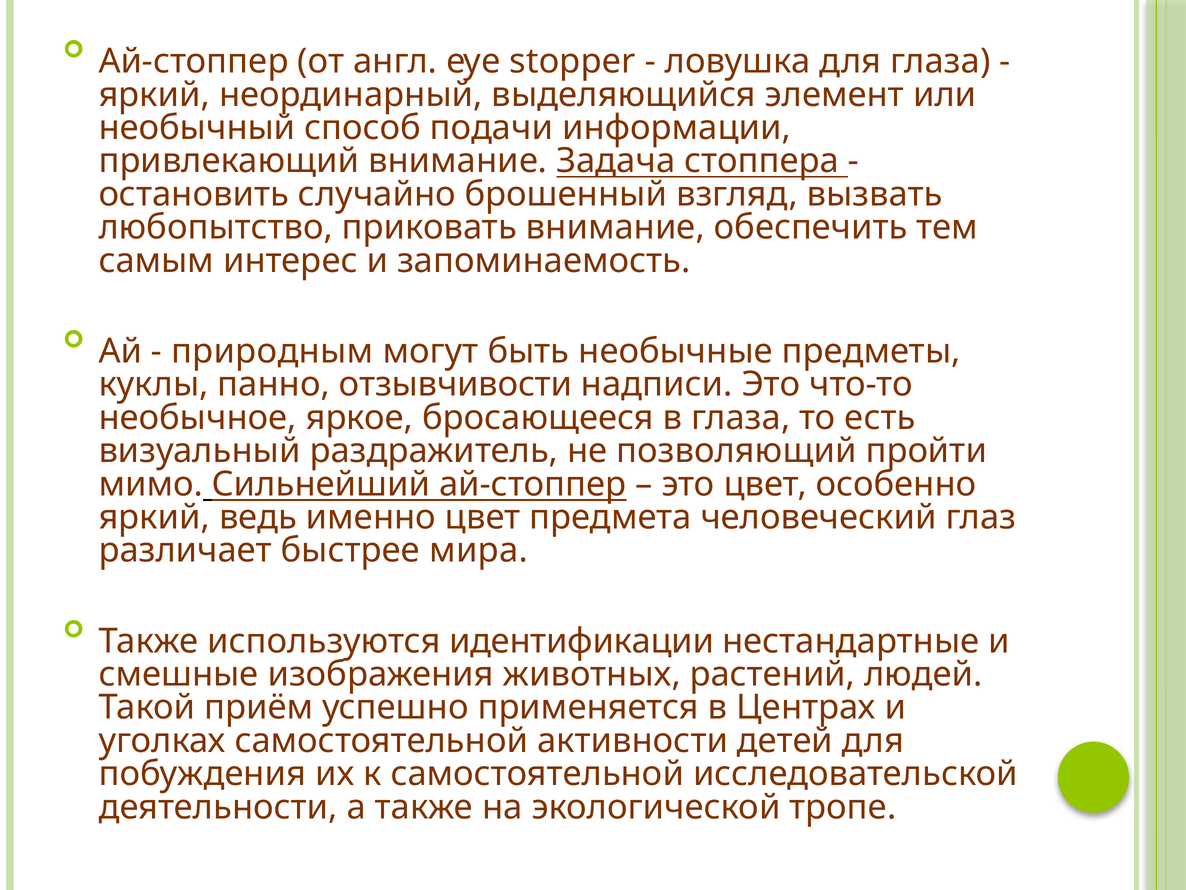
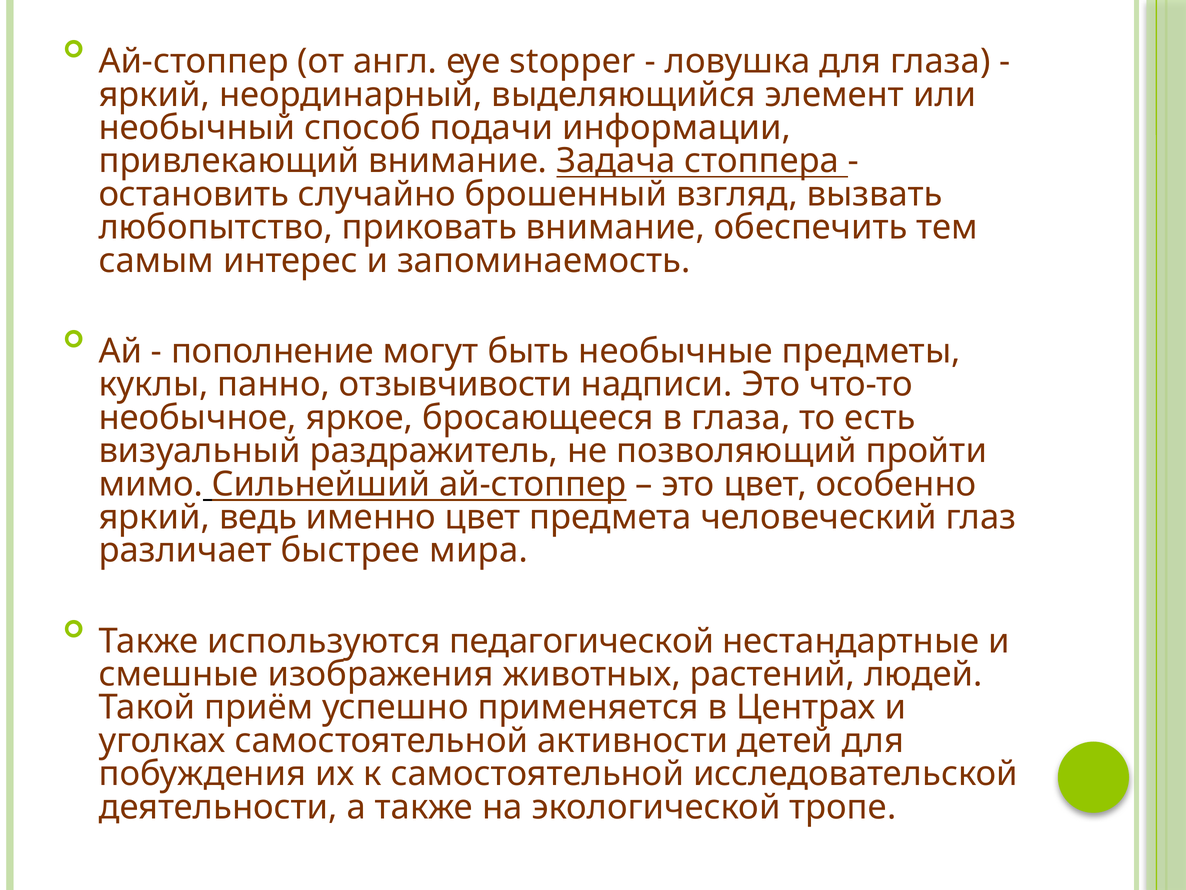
природным: природным -> пополнение (273, 351)
идентификации: идентификации -> педагогической (582, 641)
